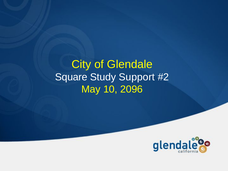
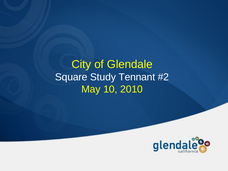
Support: Support -> Tennant (137, 77)
2096: 2096 -> 2010 (132, 89)
